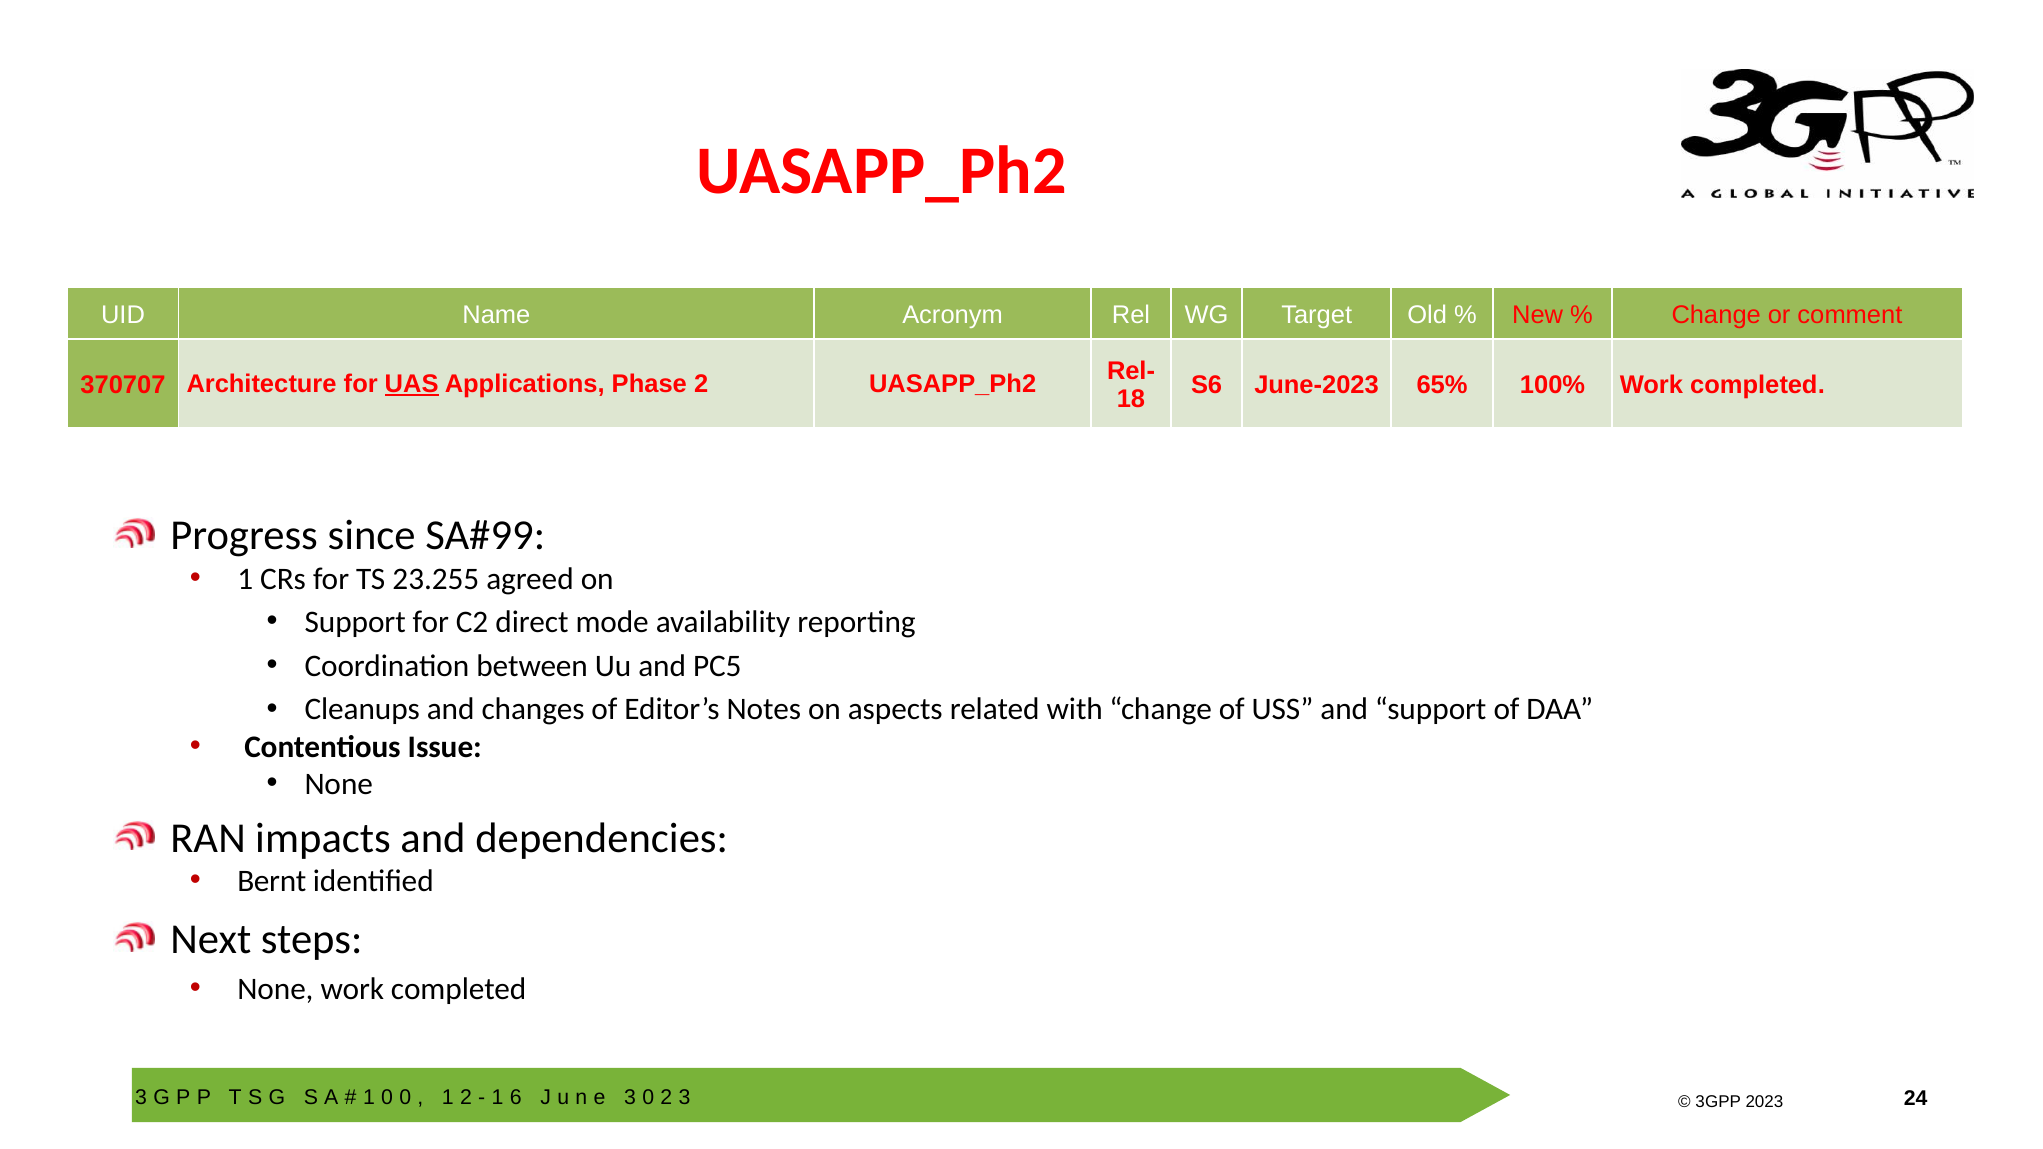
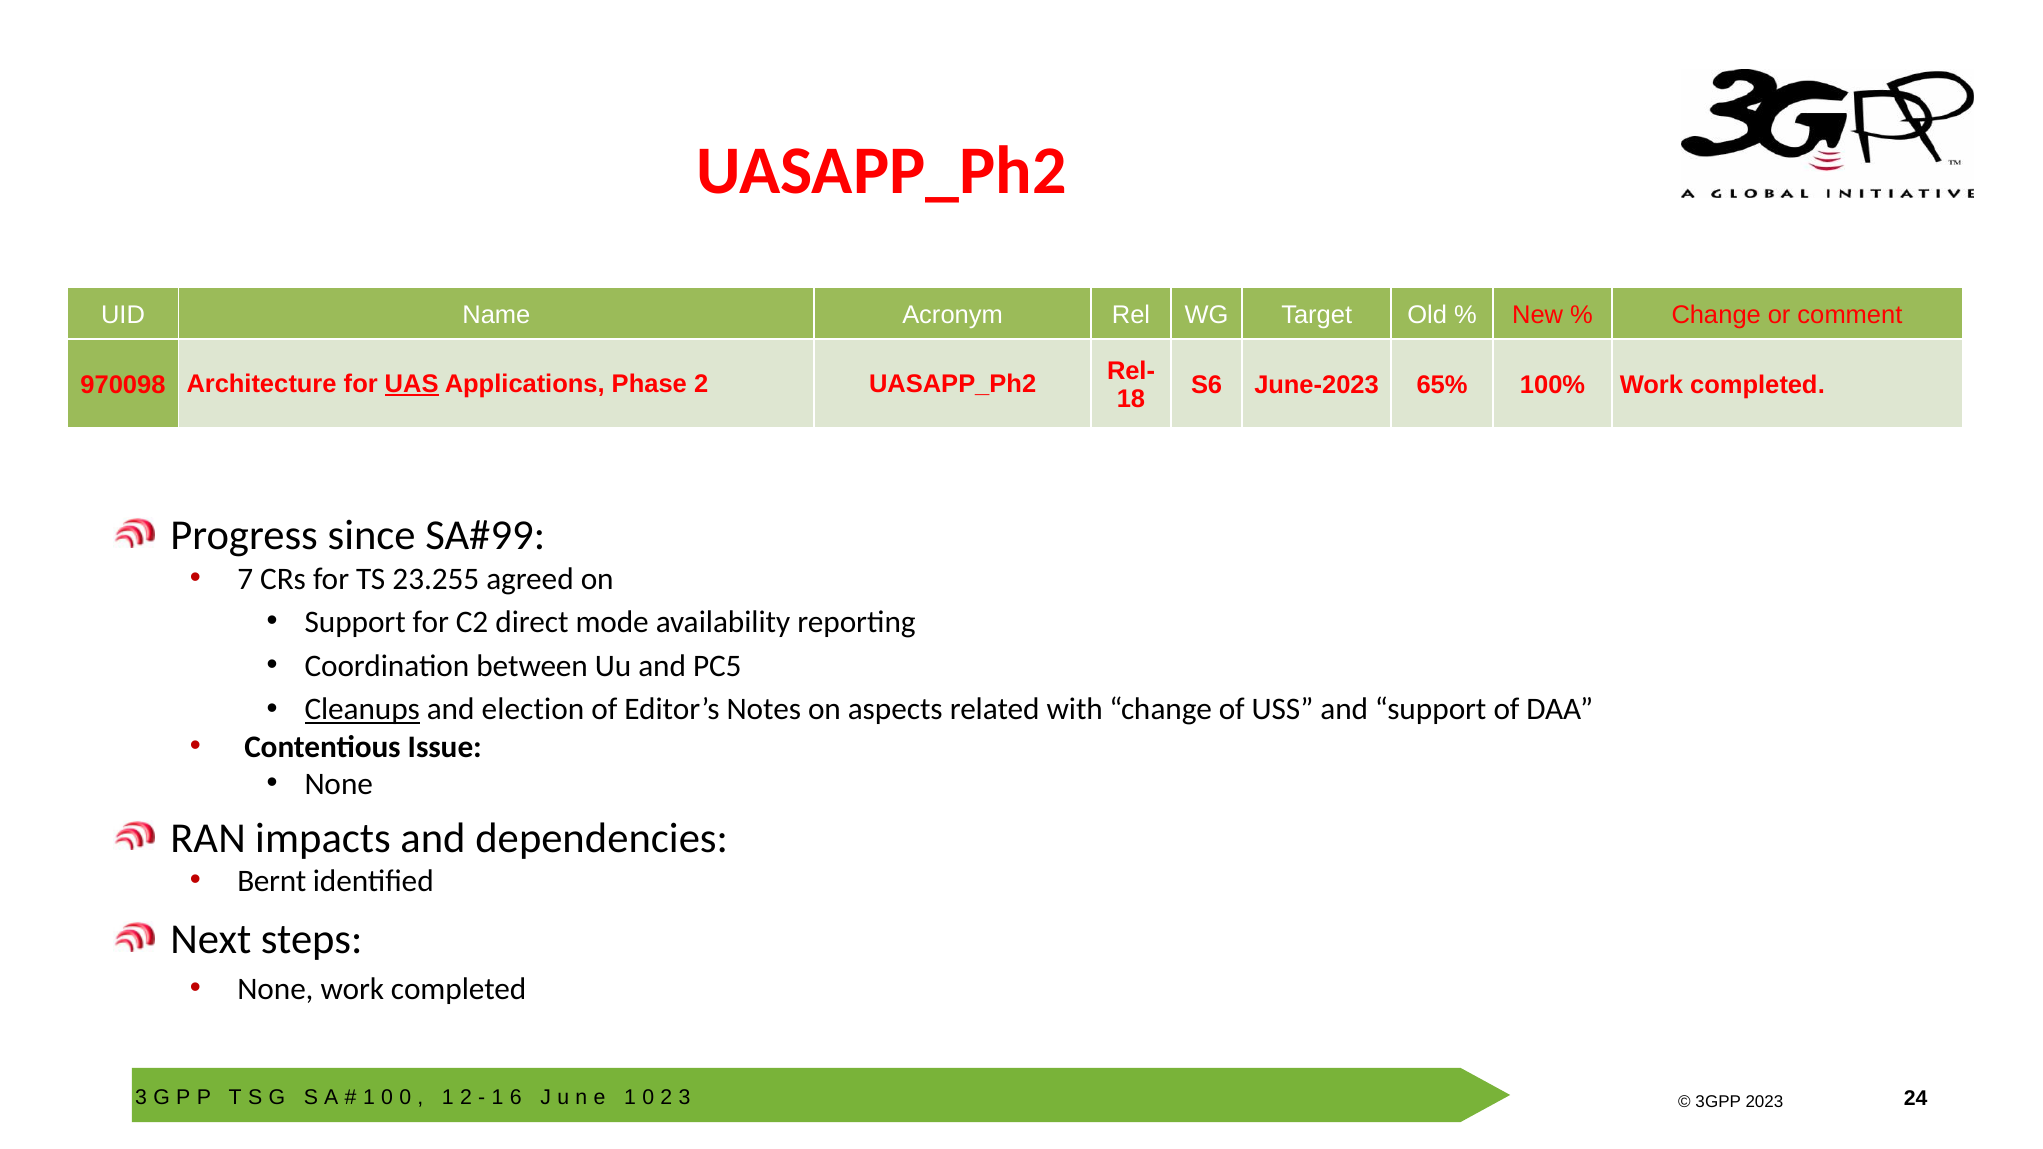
370707: 370707 -> 970098 (123, 385)
1: 1 -> 7 (245, 579)
Cleanups underline: none -> present (362, 710)
changes: changes -> election (533, 710)
3: 3 -> 1 (630, 1098)
